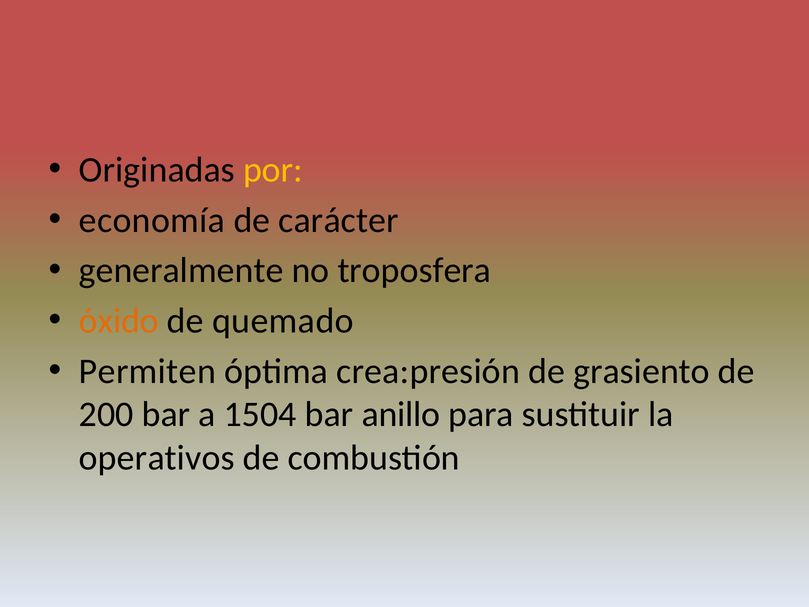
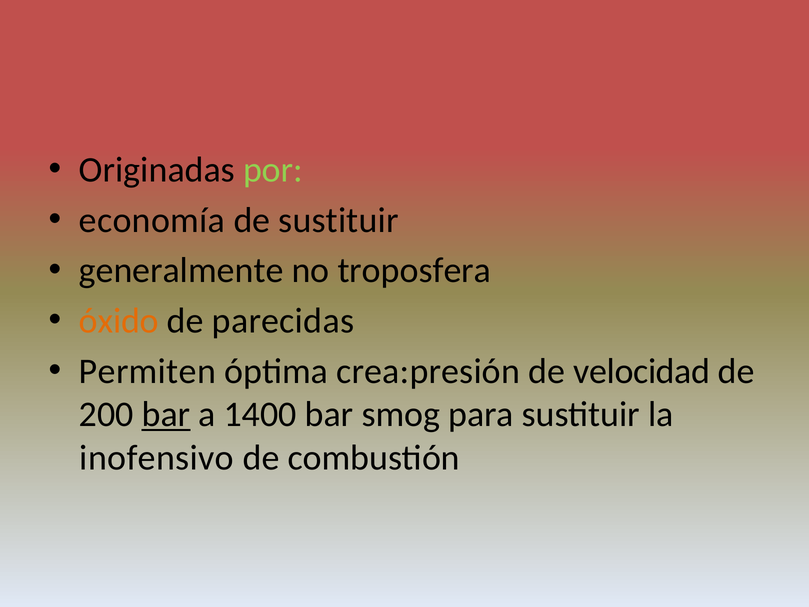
por colour: yellow -> light green (273, 170)
de carácter: carácter -> sustituir (339, 220)
quemado: quemado -> parecidas (283, 321)
grasiento: grasiento -> velocidad (642, 371)
bar underline: none -> present (166, 414)
1504: 1504 -> 1400 (260, 414)
anillo: anillo -> smog (401, 414)
operativos: operativos -> inofensivo (157, 457)
